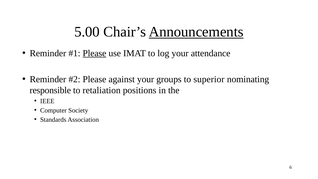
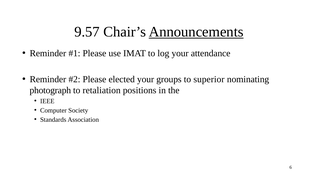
5.00: 5.00 -> 9.57 (87, 32)
Please underline: present -> none (94, 53)
against: against -> elected (122, 79)
responsible: responsible -> photograph (50, 90)
